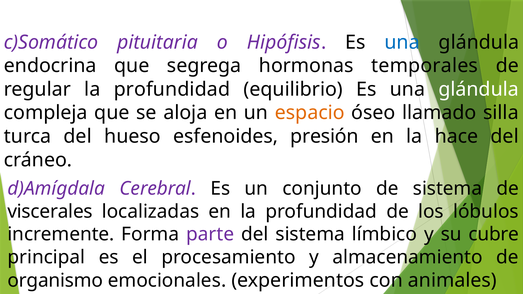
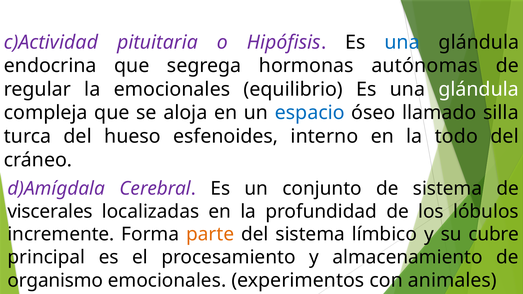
c)Somático: c)Somático -> c)Actividad (51, 42)
temporales: temporales -> autónomas (425, 66)
regular la profundidad: profundidad -> emocionales (172, 89)
espacio colour: orange -> blue (310, 113)
presión: presión -> interno (324, 136)
hace: hace -> todo (456, 136)
parte colour: purple -> orange (210, 235)
